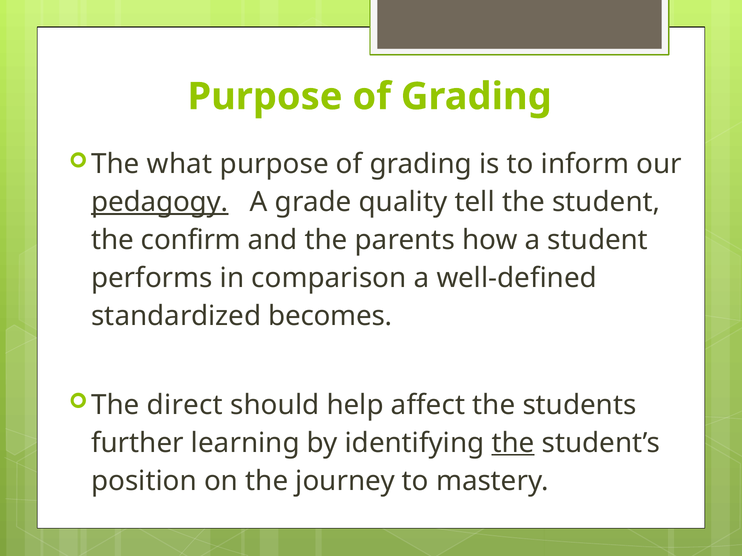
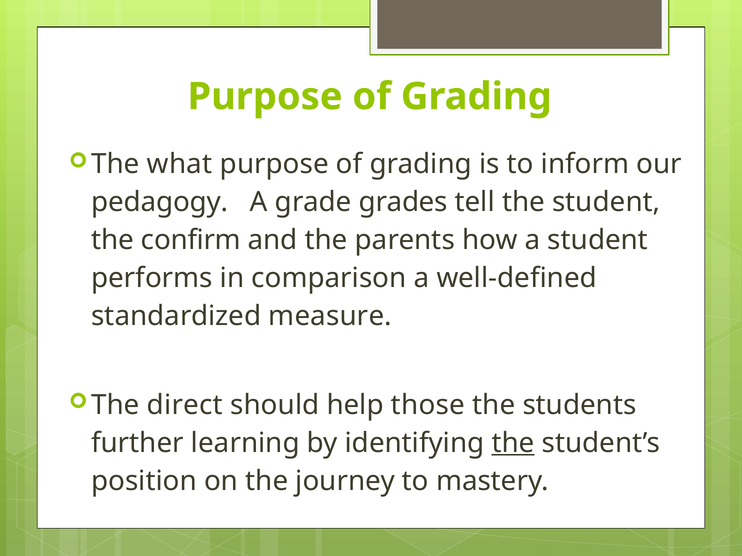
pedagogy underline: present -> none (160, 202)
quality: quality -> grades (403, 202)
becomes: becomes -> measure (330, 316)
affect: affect -> those (428, 405)
